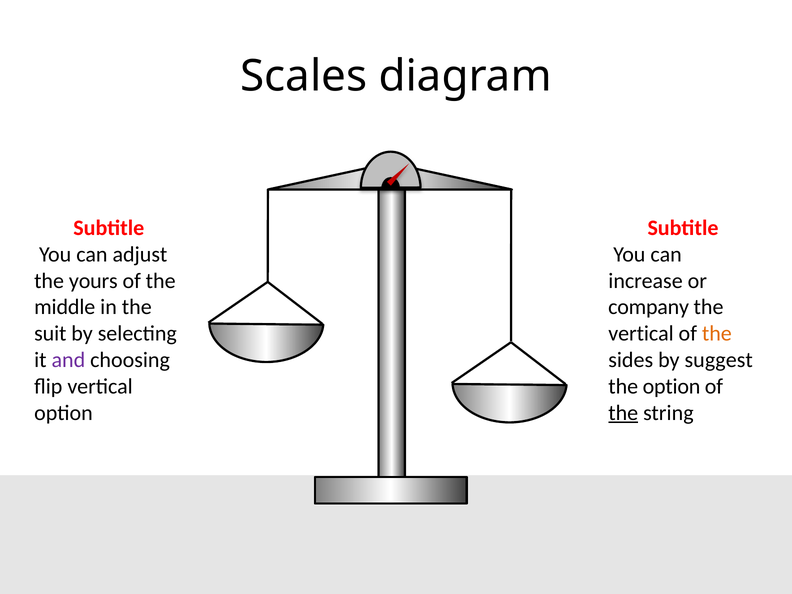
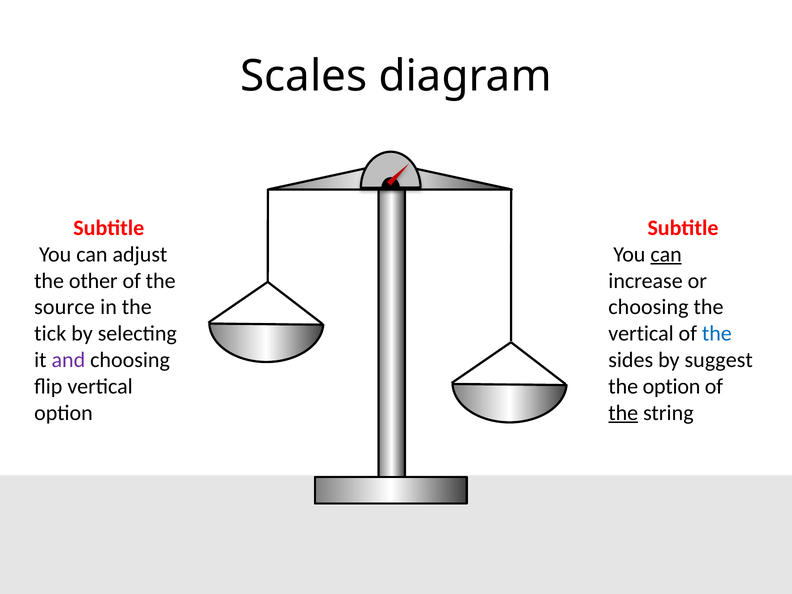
can underline: none -> present (666, 254)
yours: yours -> other (93, 281)
middle: middle -> source (65, 307)
company: company -> choosing (648, 307)
suit: suit -> tick (50, 334)
the colour: orange -> blue (717, 334)
